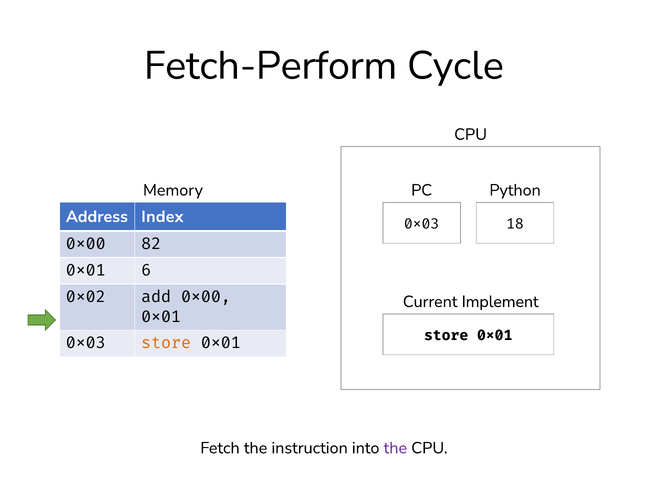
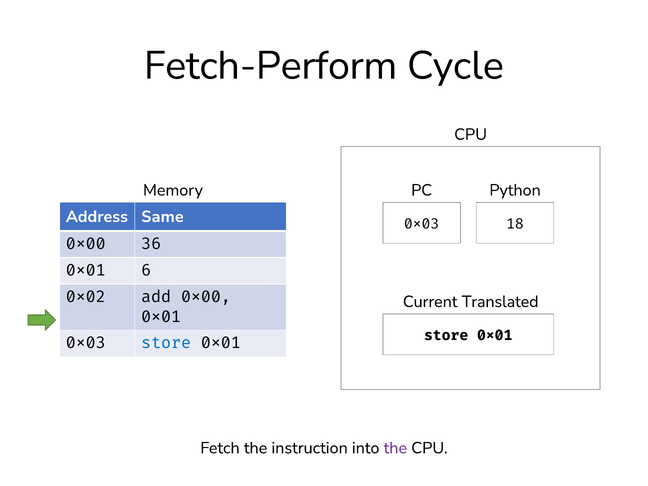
Index: Index -> Same (162, 217)
82: 82 -> 36 (151, 244)
Implement: Implement -> Translated (500, 302)
store colour: orange -> blue (166, 343)
